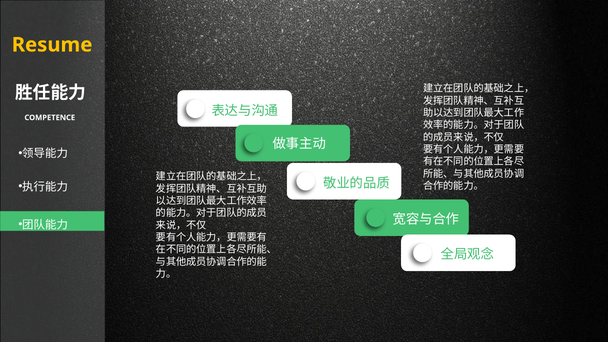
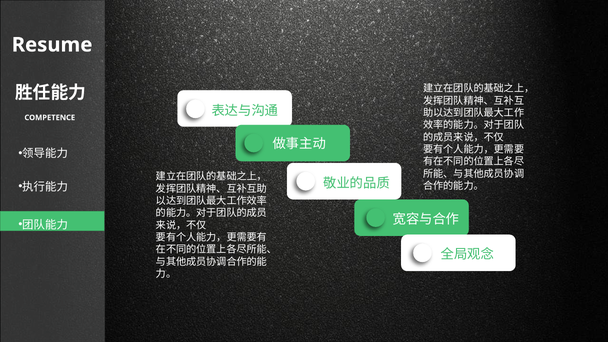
Resume colour: yellow -> white (52, 45)
